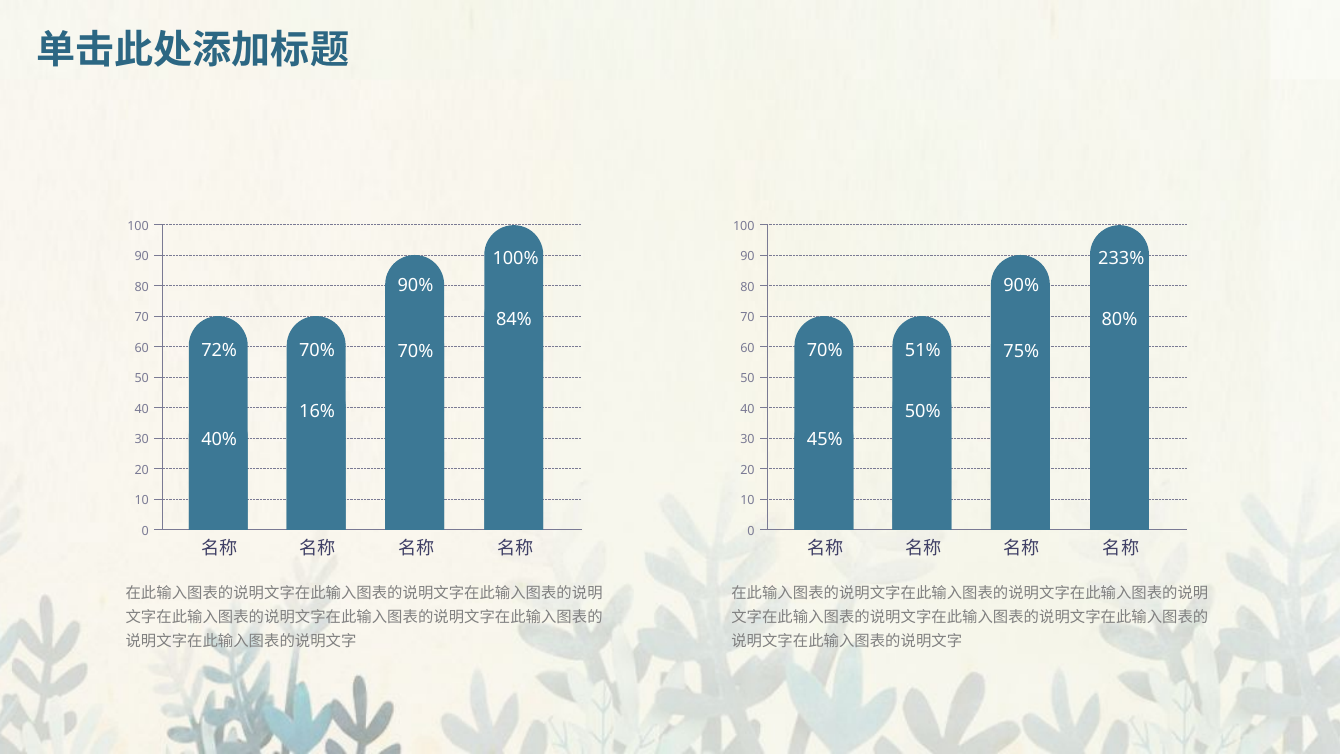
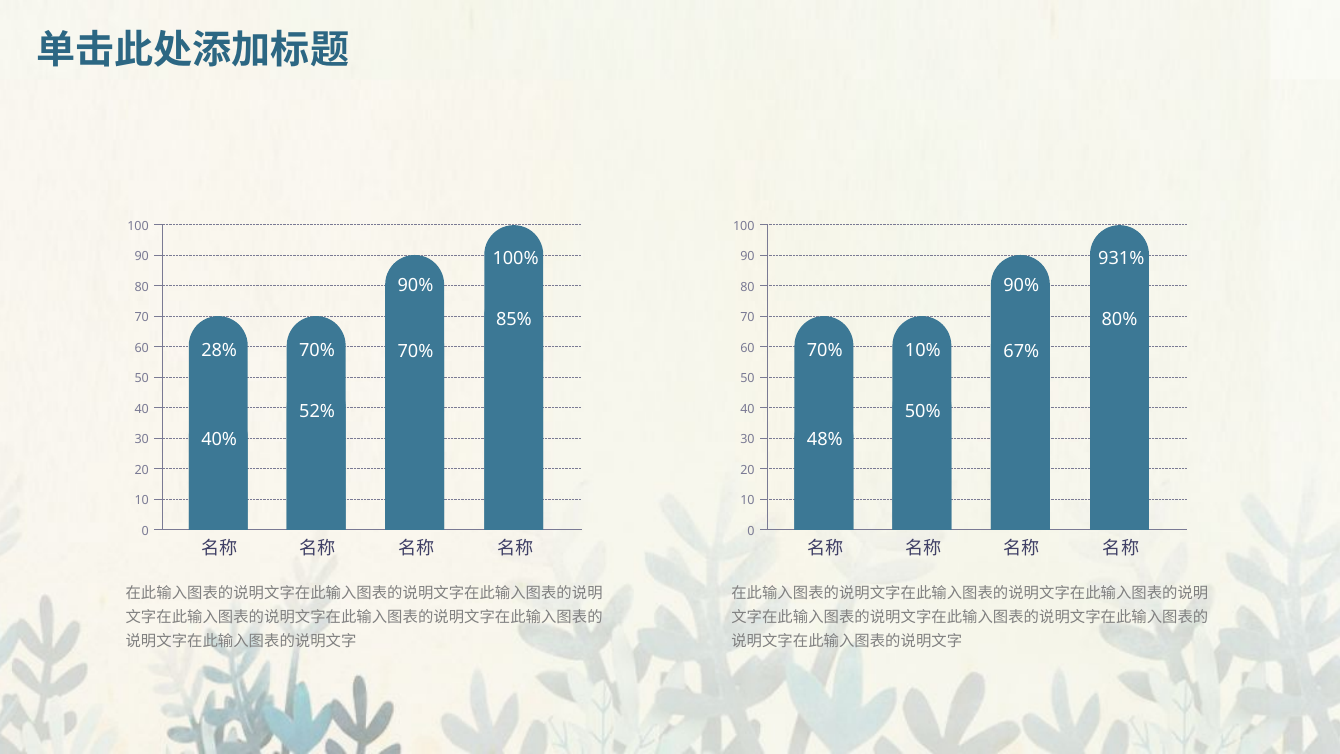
233%: 233% -> 931% (1121, 259)
84%: 84% -> 85% (514, 320)
72%: 72% -> 28% (219, 350)
51%: 51% -> 10% (923, 350)
75%: 75% -> 67% (1021, 351)
16%: 16% -> 52% (317, 411)
45%: 45% -> 48% (825, 439)
